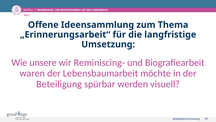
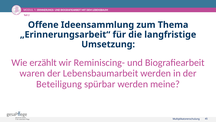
unsere: unsere -> erzählt (43, 62)
Lebensbaumarbeit möchte: möchte -> werden (156, 73)
visuell: visuell -> meine (165, 84)
